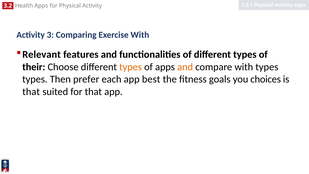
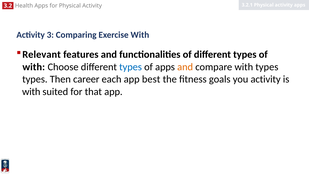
their: their -> with (34, 67)
types colour: orange -> blue (131, 67)
prefer: prefer -> career (86, 79)
you choices: choices -> activity (266, 79)
that: that -> with (31, 92)
